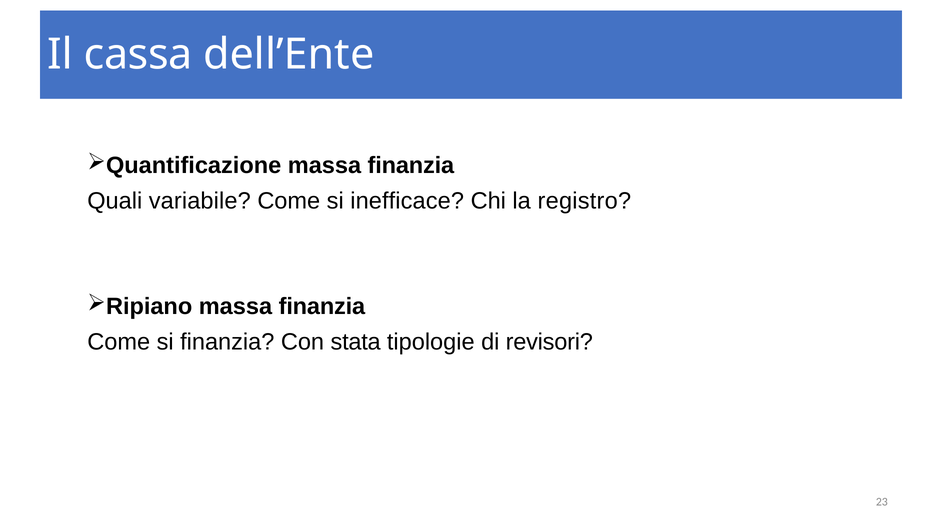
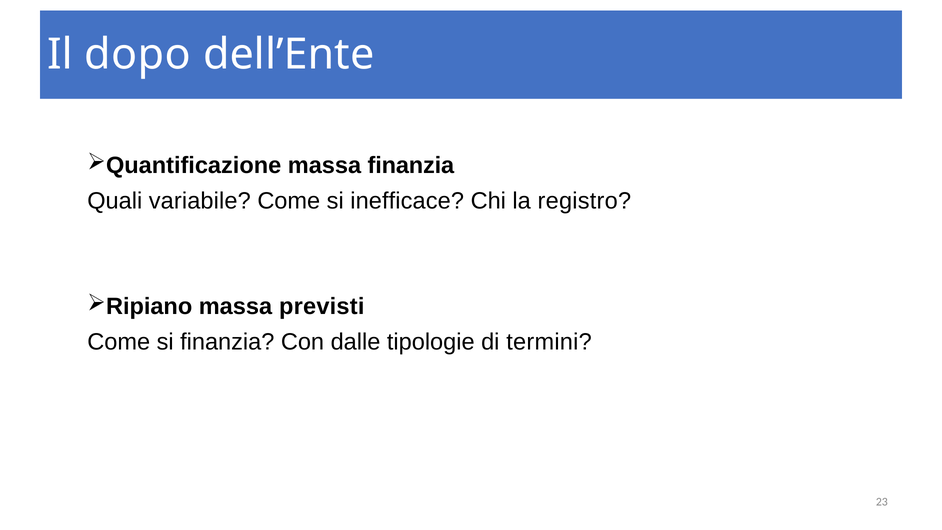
cassa: cassa -> dopo (138, 54)
finanzia: finanzia -> previsti (322, 306)
stata: stata -> dalle (356, 342)
revisori: revisori -> termini (549, 342)
